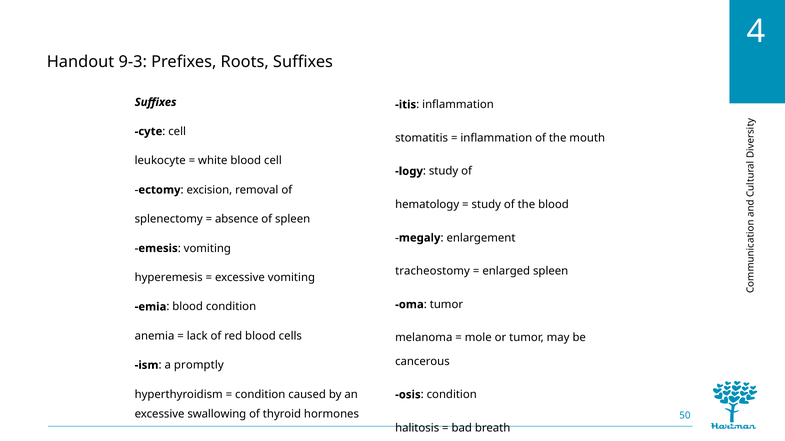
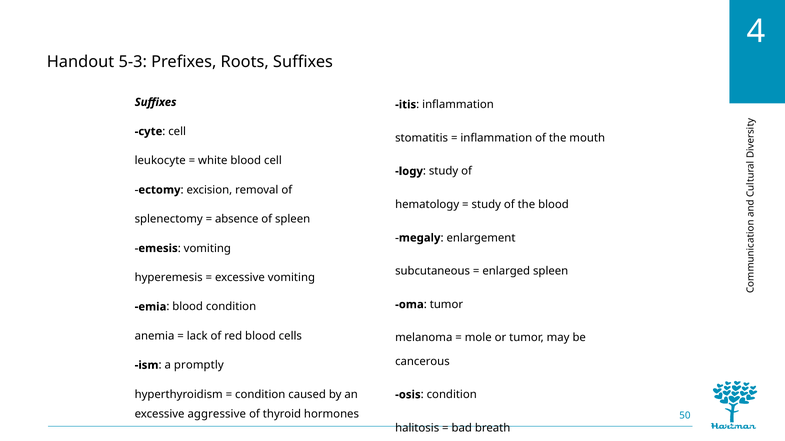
9-3: 9-3 -> 5-3 (133, 62)
tracheostomy: tracheostomy -> subcutaneous (433, 271)
swallowing: swallowing -> aggressive (217, 414)
